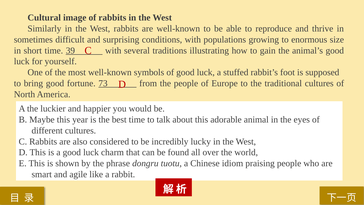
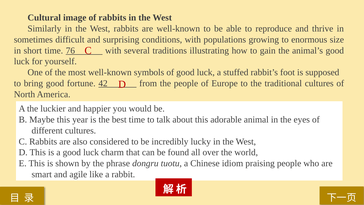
39: 39 -> 76 (70, 50)
73: 73 -> 42 (103, 83)
